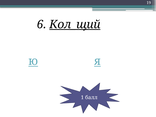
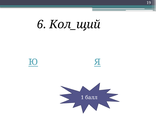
Кол_щий underline: present -> none (75, 24)
